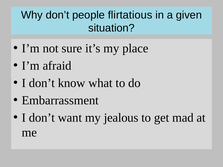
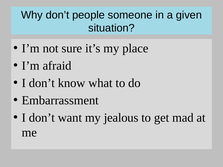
flirtatious: flirtatious -> someone (130, 15)
